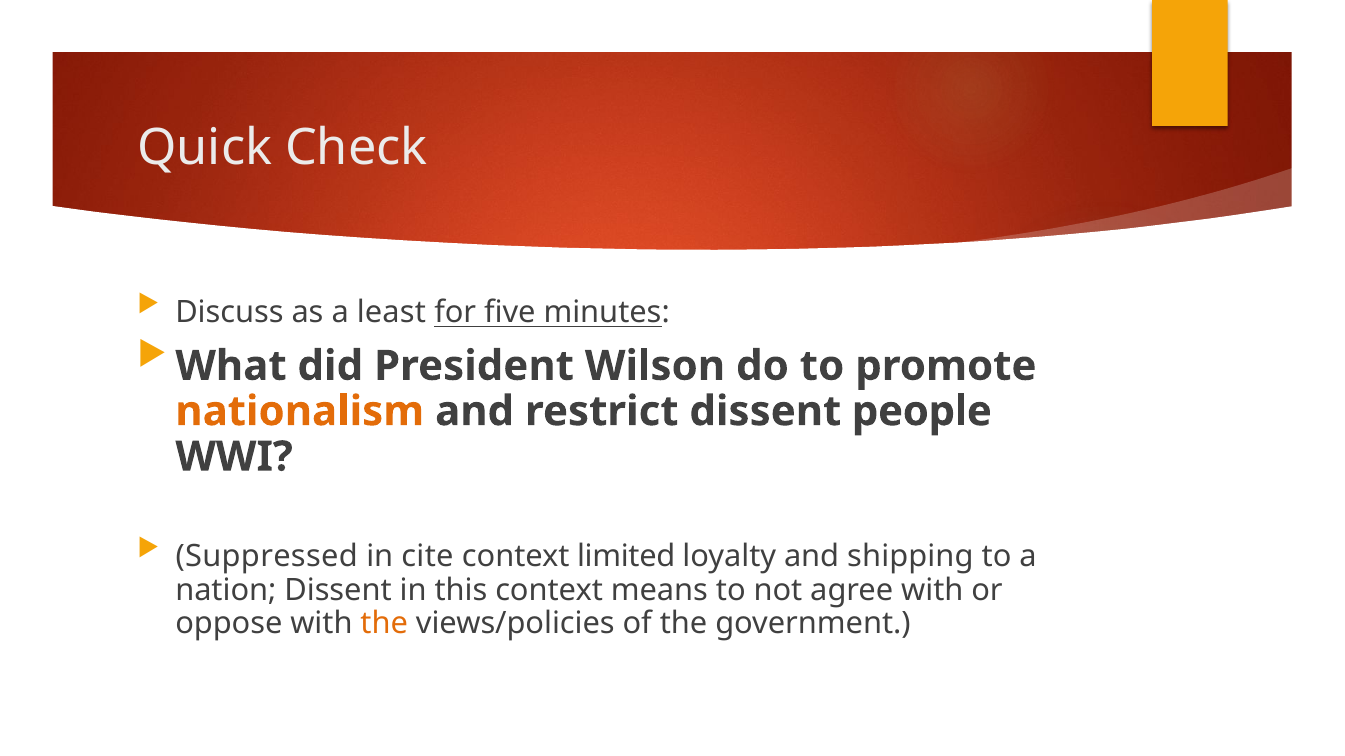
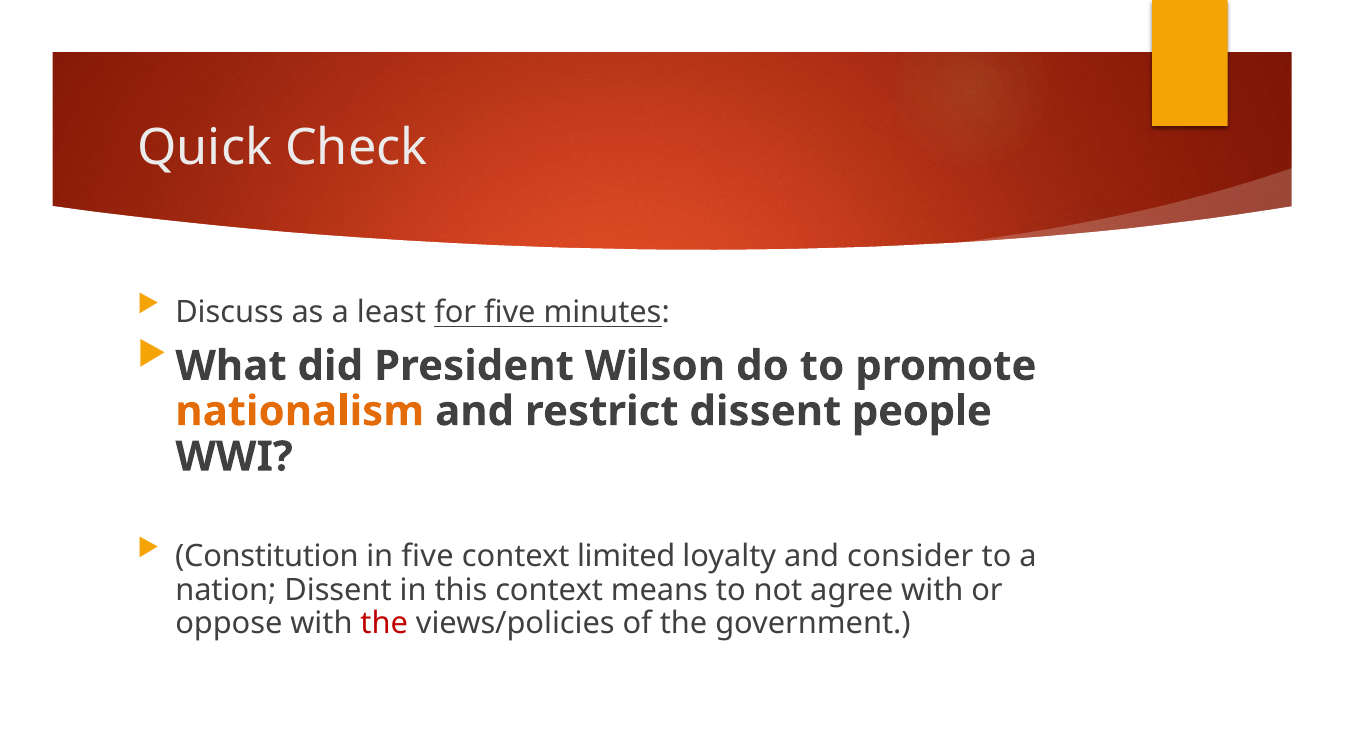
Suppressed: Suppressed -> Constitution (267, 557)
in cite: cite -> five (427, 557)
shipping: shipping -> consider (910, 557)
the colour: orange -> red (384, 624)
